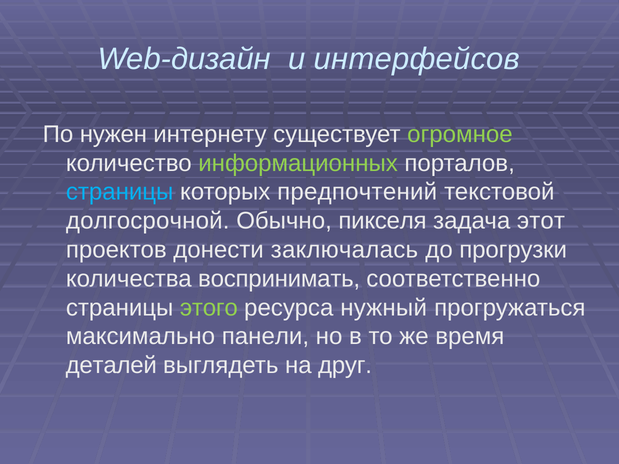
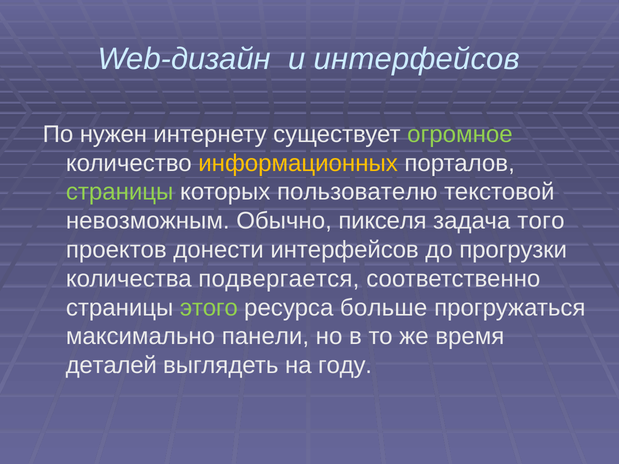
информационных colour: light green -> yellow (298, 163)
страницы colour: light blue -> light green (120, 192)
предпочтений: предпочтений -> пользователю (357, 192)
долгосрочной: долгосрочной -> невозможным (148, 221)
этот: этот -> того (541, 221)
донести заключалась: заключалась -> интерфейсов (345, 250)
воспринимать: воспринимать -> подвергается (279, 279)
нужный: нужный -> больше (384, 308)
друг: друг -> году (345, 366)
